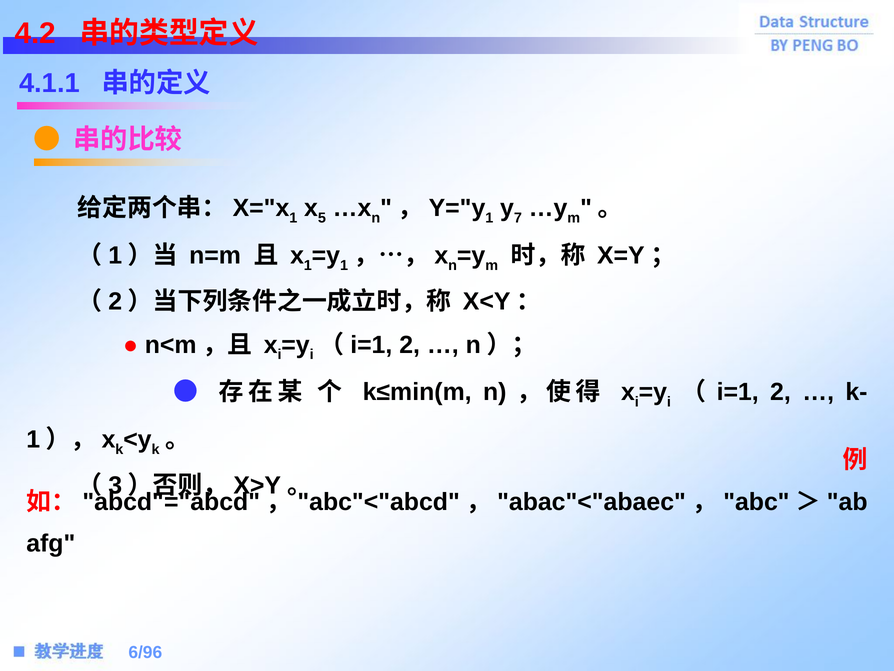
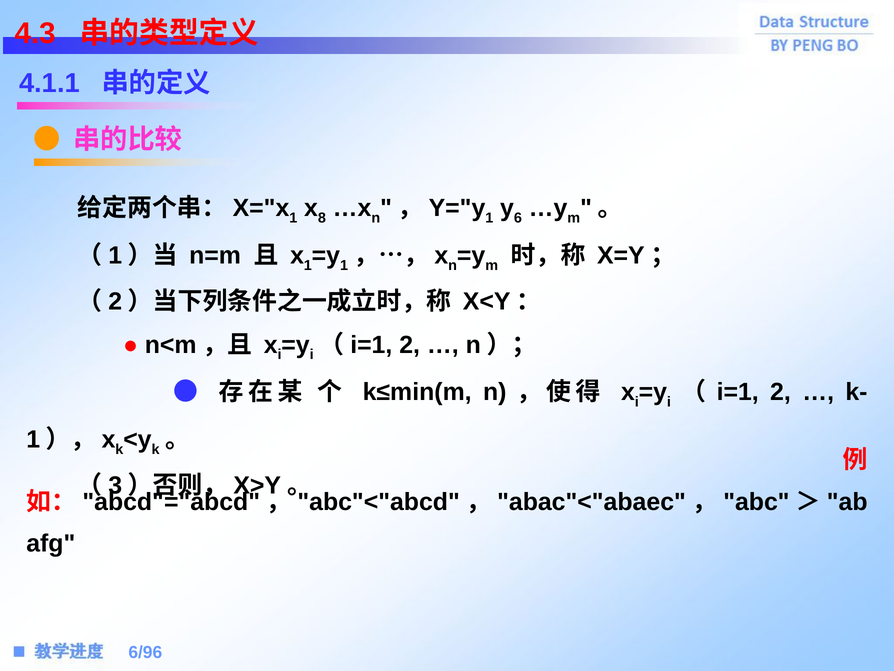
4.2: 4.2 -> 4.3 (35, 33)
5: 5 -> 8 (322, 218)
7: 7 -> 6 (518, 218)
